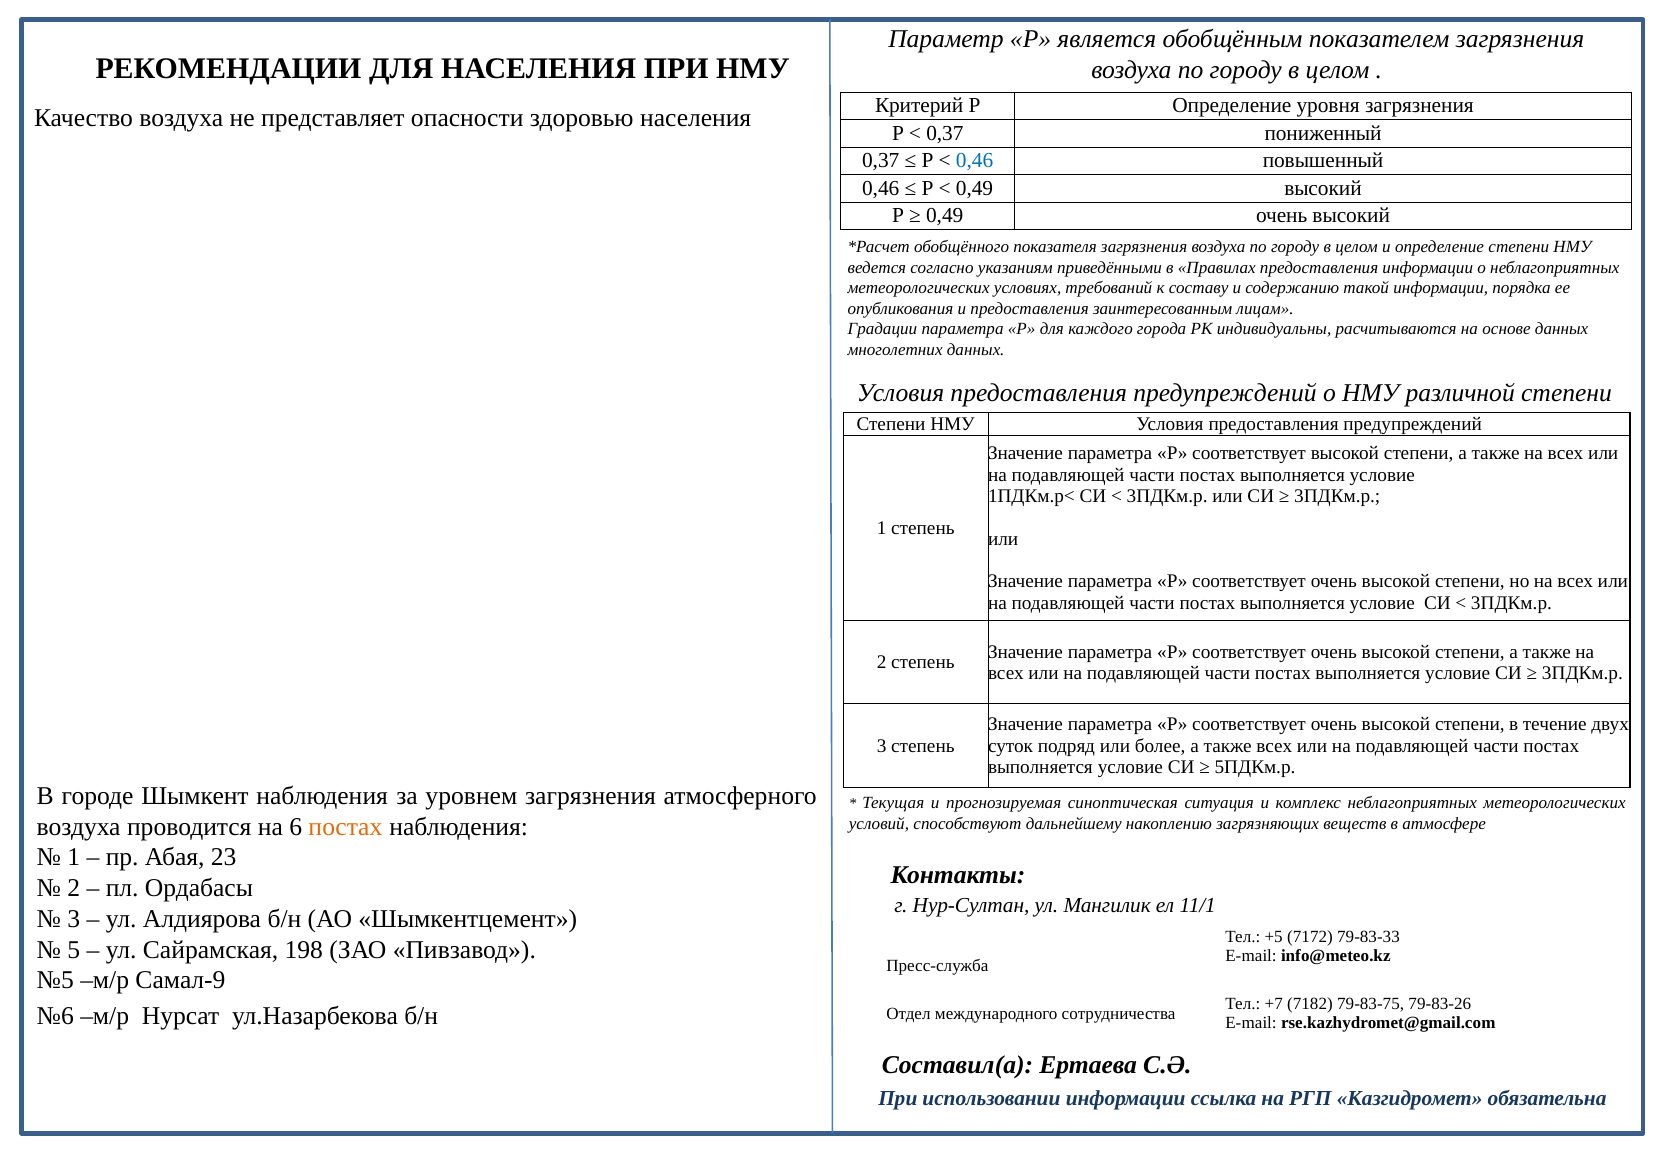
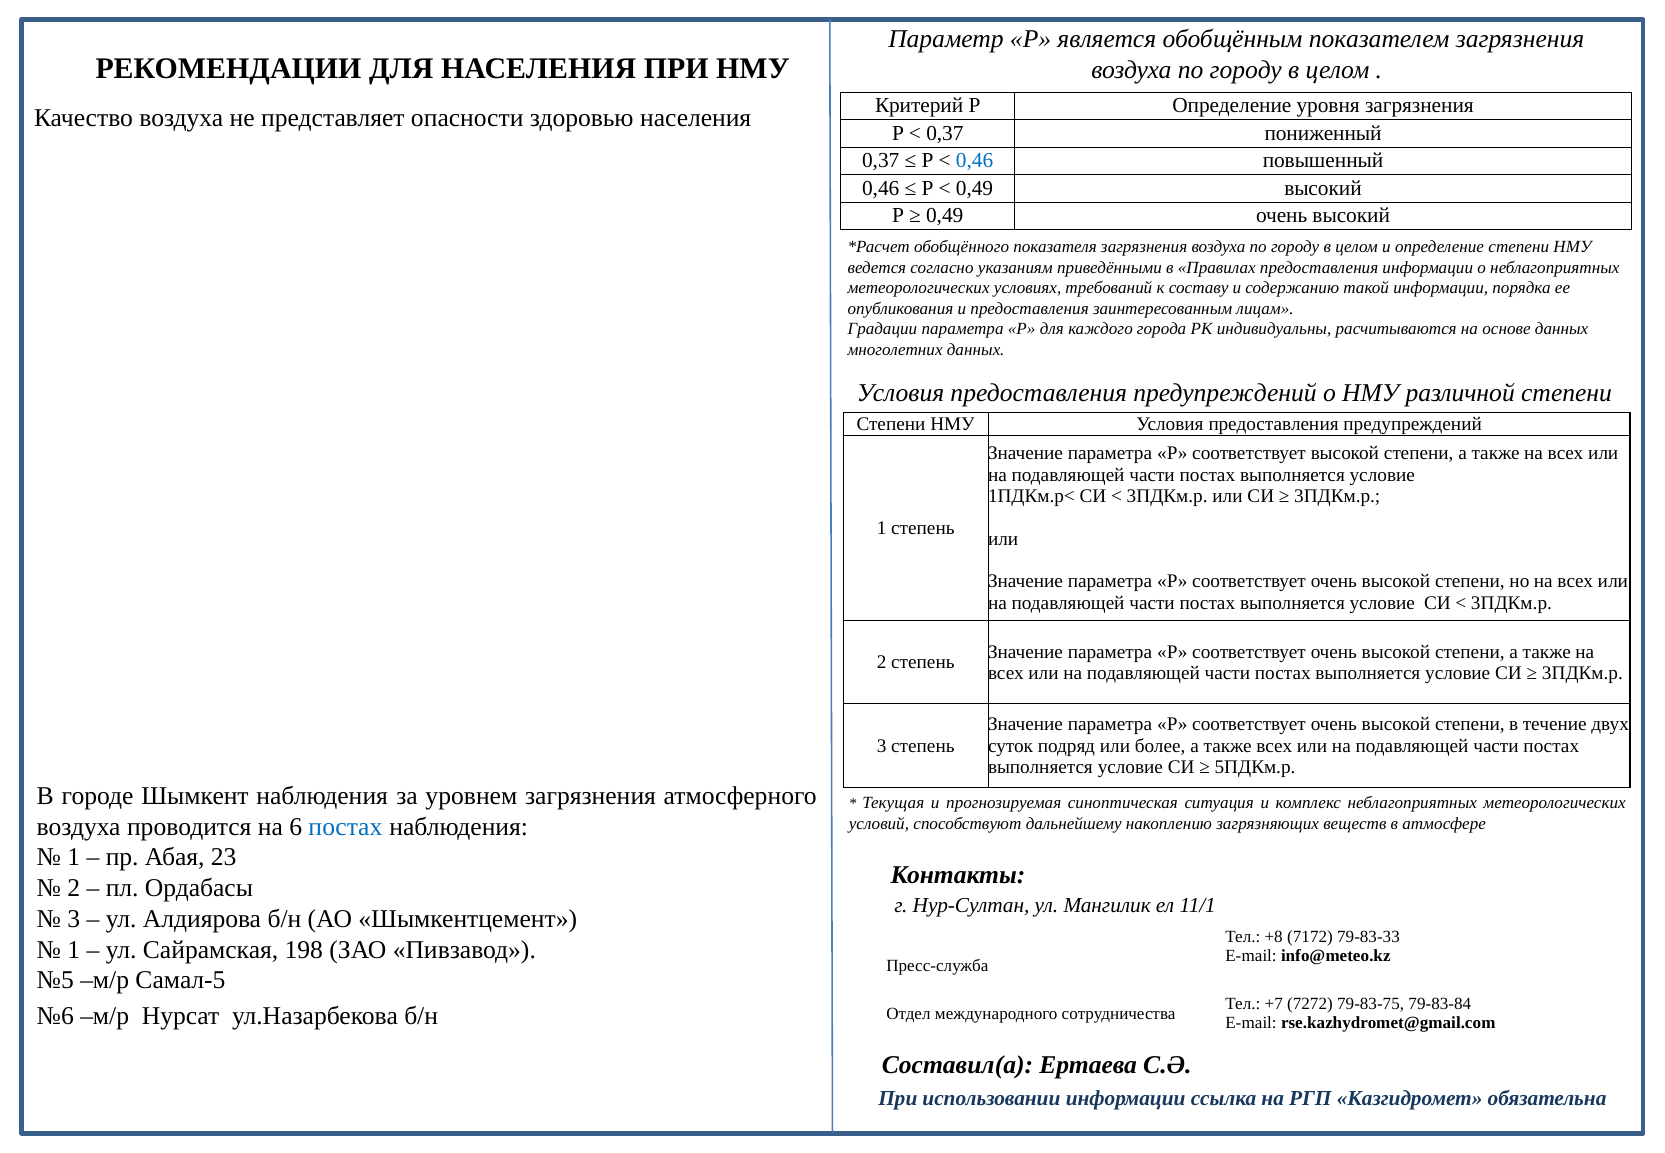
постах colour: orange -> blue (345, 827)
+5: +5 -> +8 (1274, 937)
5: 5 -> 1 (74, 949)
Самал-9: Самал-9 -> Самал-5 (180, 980)
7182: 7182 -> 7272 (1310, 1004)
79-83-26: 79-83-26 -> 79-83-84 (1440, 1004)
